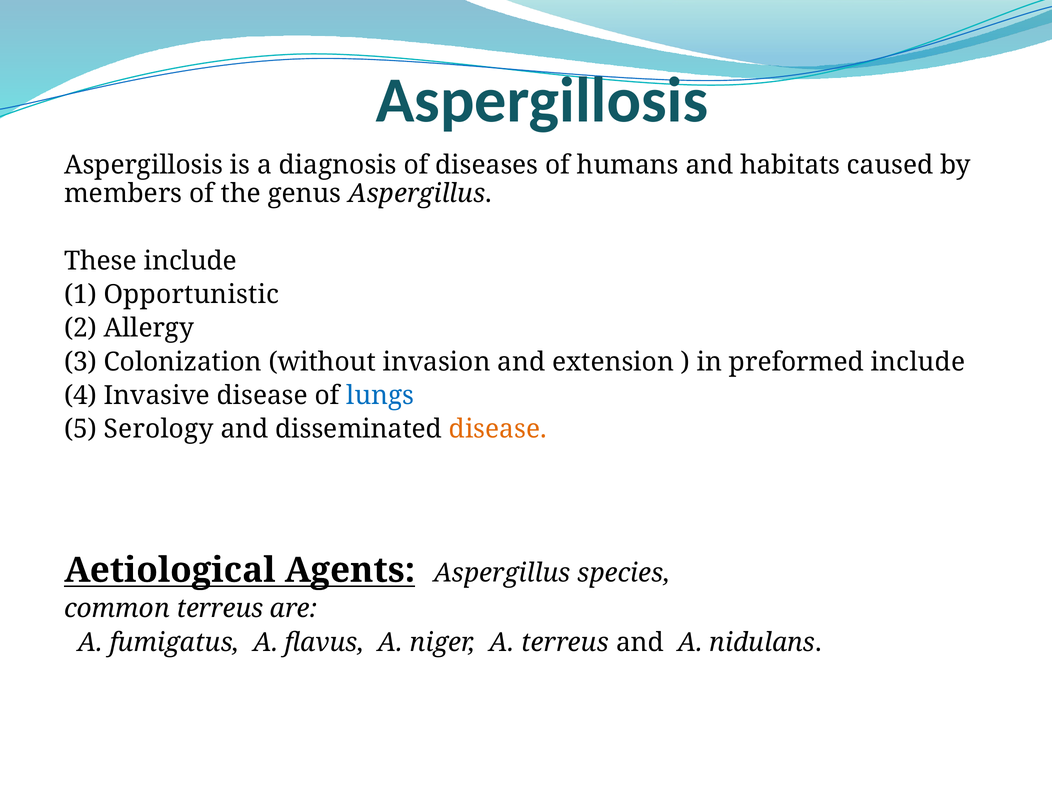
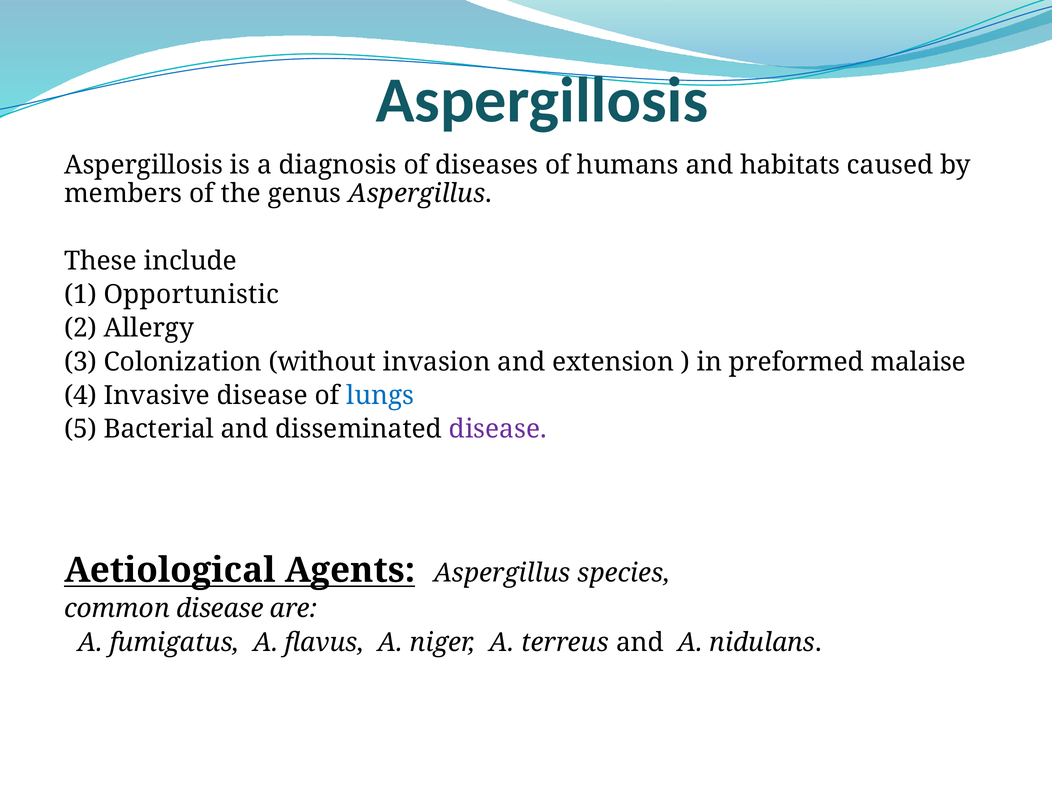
preformed include: include -> malaise (918, 362)
Serology: Serology -> Bacterial (159, 429)
disease colour: orange -> purple (498, 429)
common terreus: terreus -> disease (220, 609)
